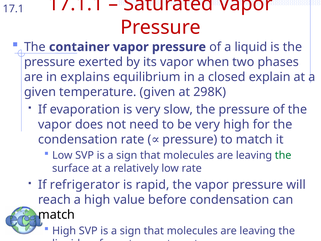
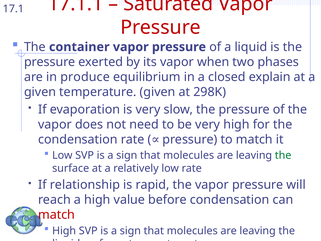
explains: explains -> produce (85, 77)
refrigerator: refrigerator -> relationship (85, 185)
match colour: black -> red (57, 215)
